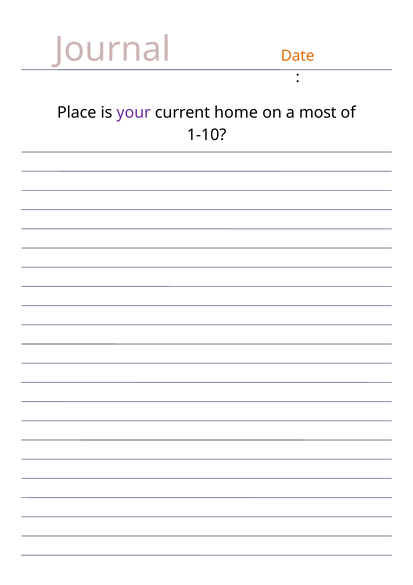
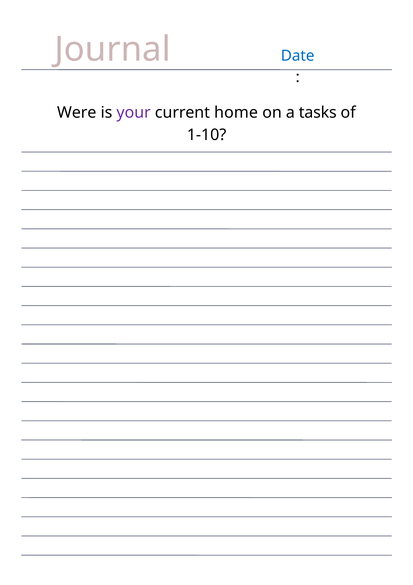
Date colour: orange -> blue (298, 56)
Place: Place -> Were (77, 112)
most: most -> tasks (318, 112)
